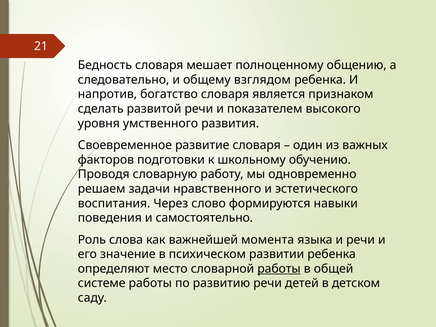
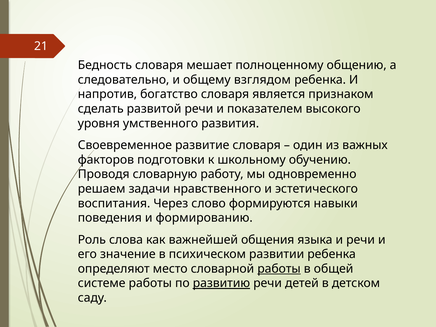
самостоятельно: самостоятельно -> формированию (204, 218)
момента: момента -> общения (268, 240)
развитию underline: none -> present (221, 283)
